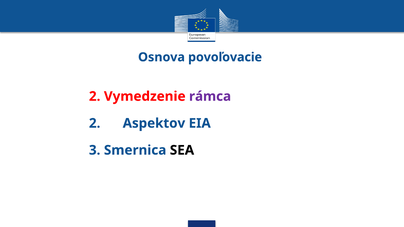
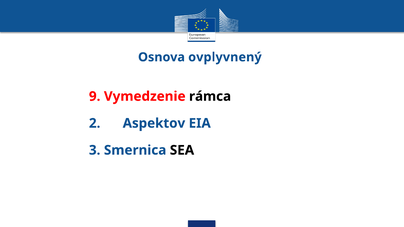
povoľovacie: povoľovacie -> ovplyvnený (225, 57)
1 2: 2 -> 9 (95, 96)
rámca colour: purple -> black (210, 96)
